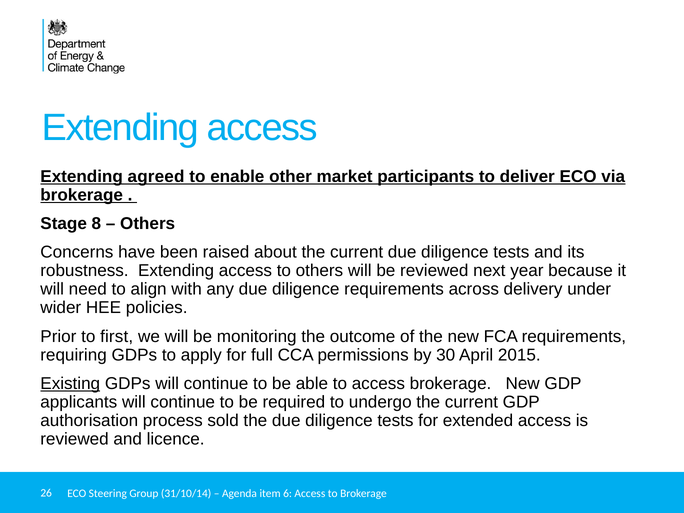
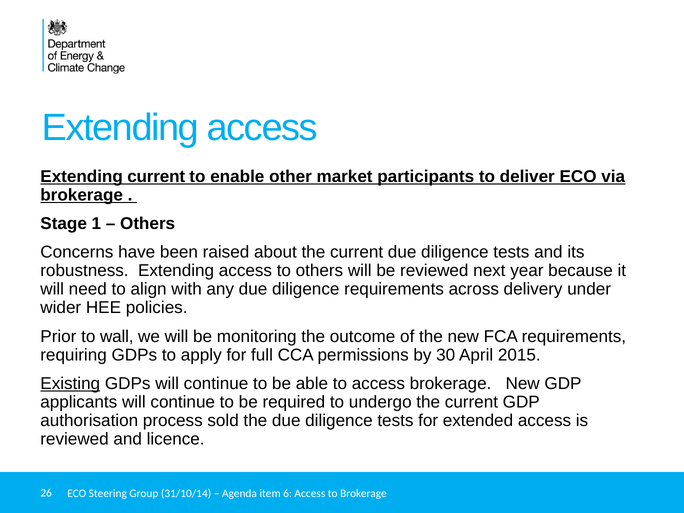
Extending agreed: agreed -> current (156, 176)
8: 8 -> 1 (96, 224)
first: first -> wall (117, 336)
